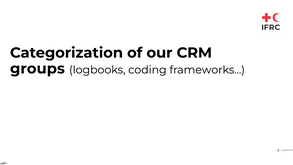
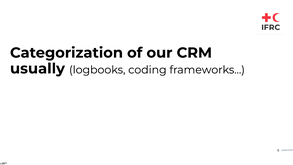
groups: groups -> usually (37, 69)
